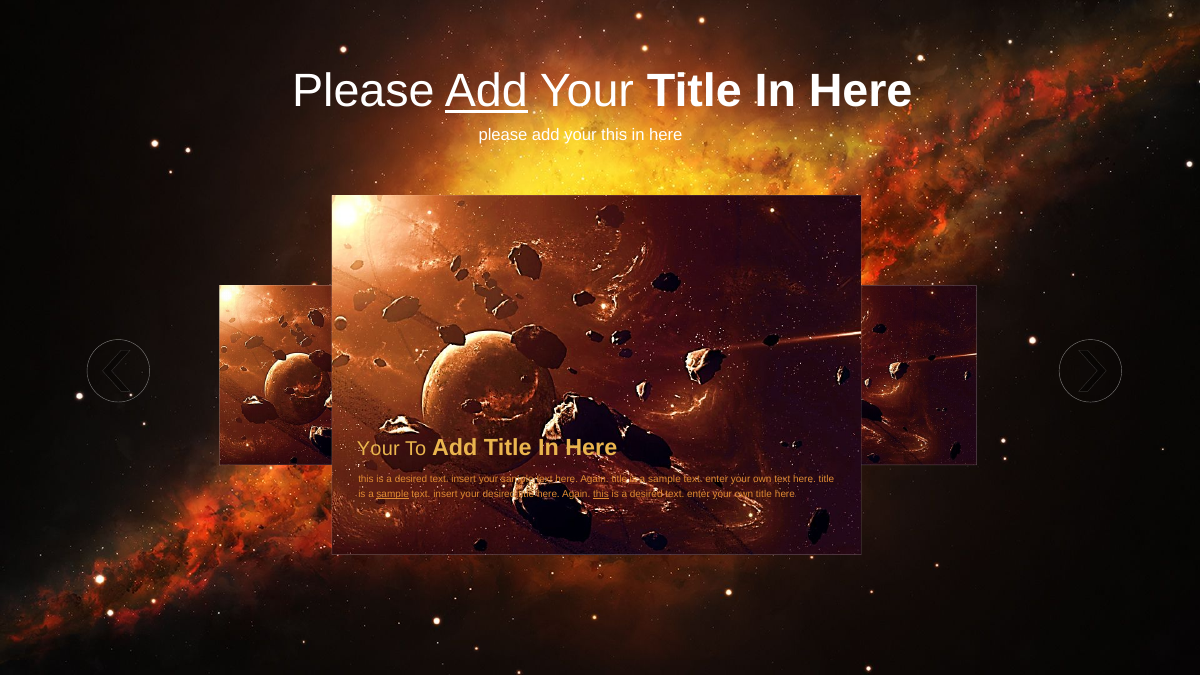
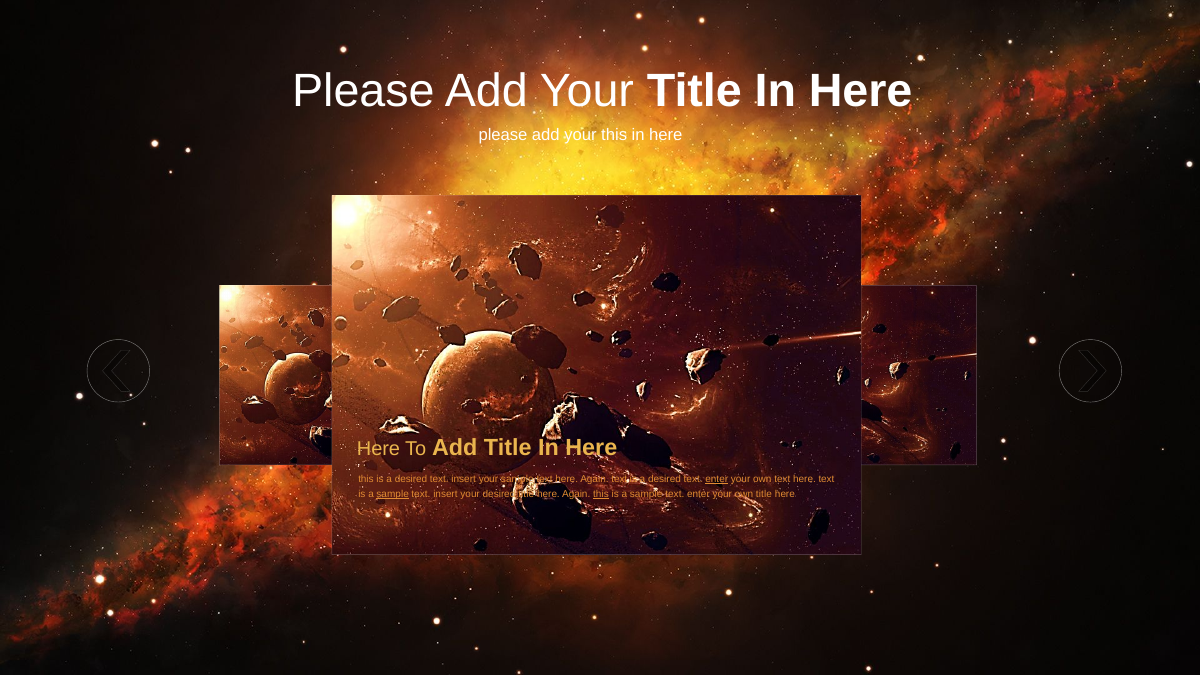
Add underline: present -> none (486, 91)
Your: Your -> Here (378, 449)
Again title: title -> text (619, 479)
sample: sample -> desired (664, 479)
enter underline: none -> present (717, 479)
here title: title -> text (826, 479)
desired: desired -> sample (646, 494)
